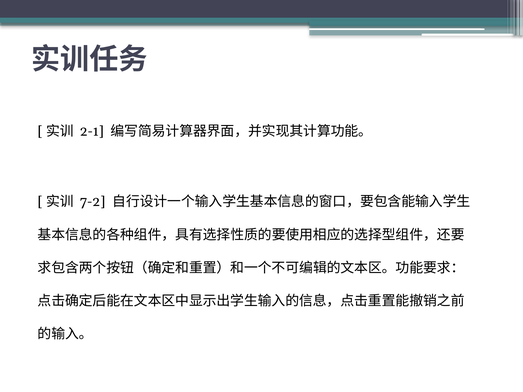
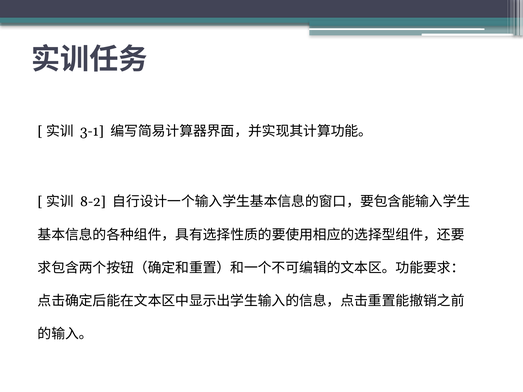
2-1: 2-1 -> 3-1 (92, 131)
7-2: 7-2 -> 8-2 (93, 202)
